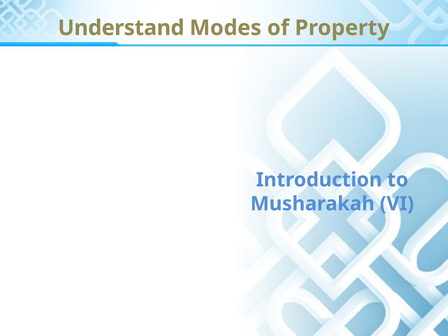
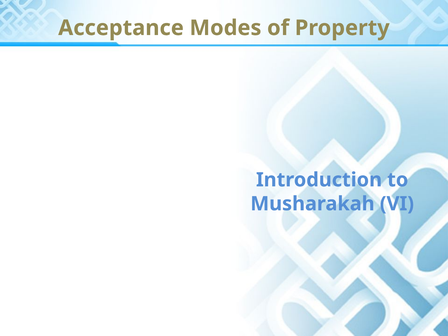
Understand: Understand -> Acceptance (121, 28)
